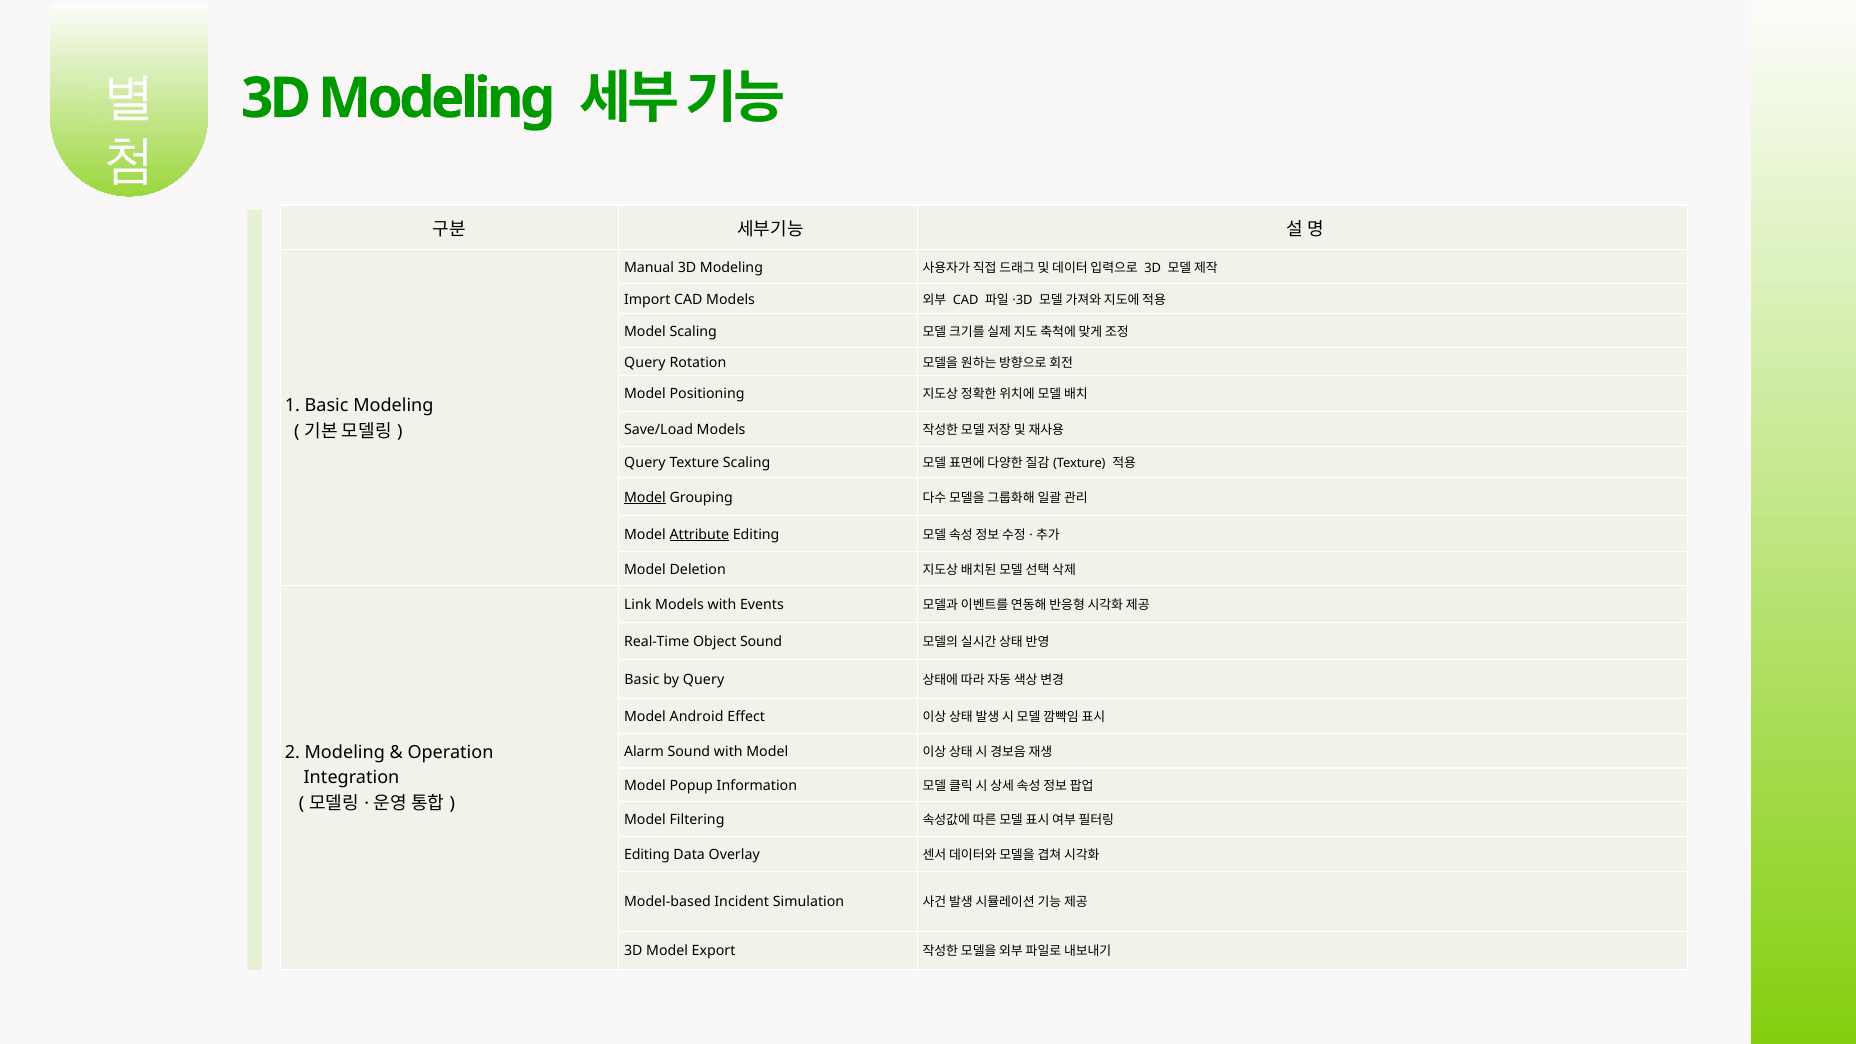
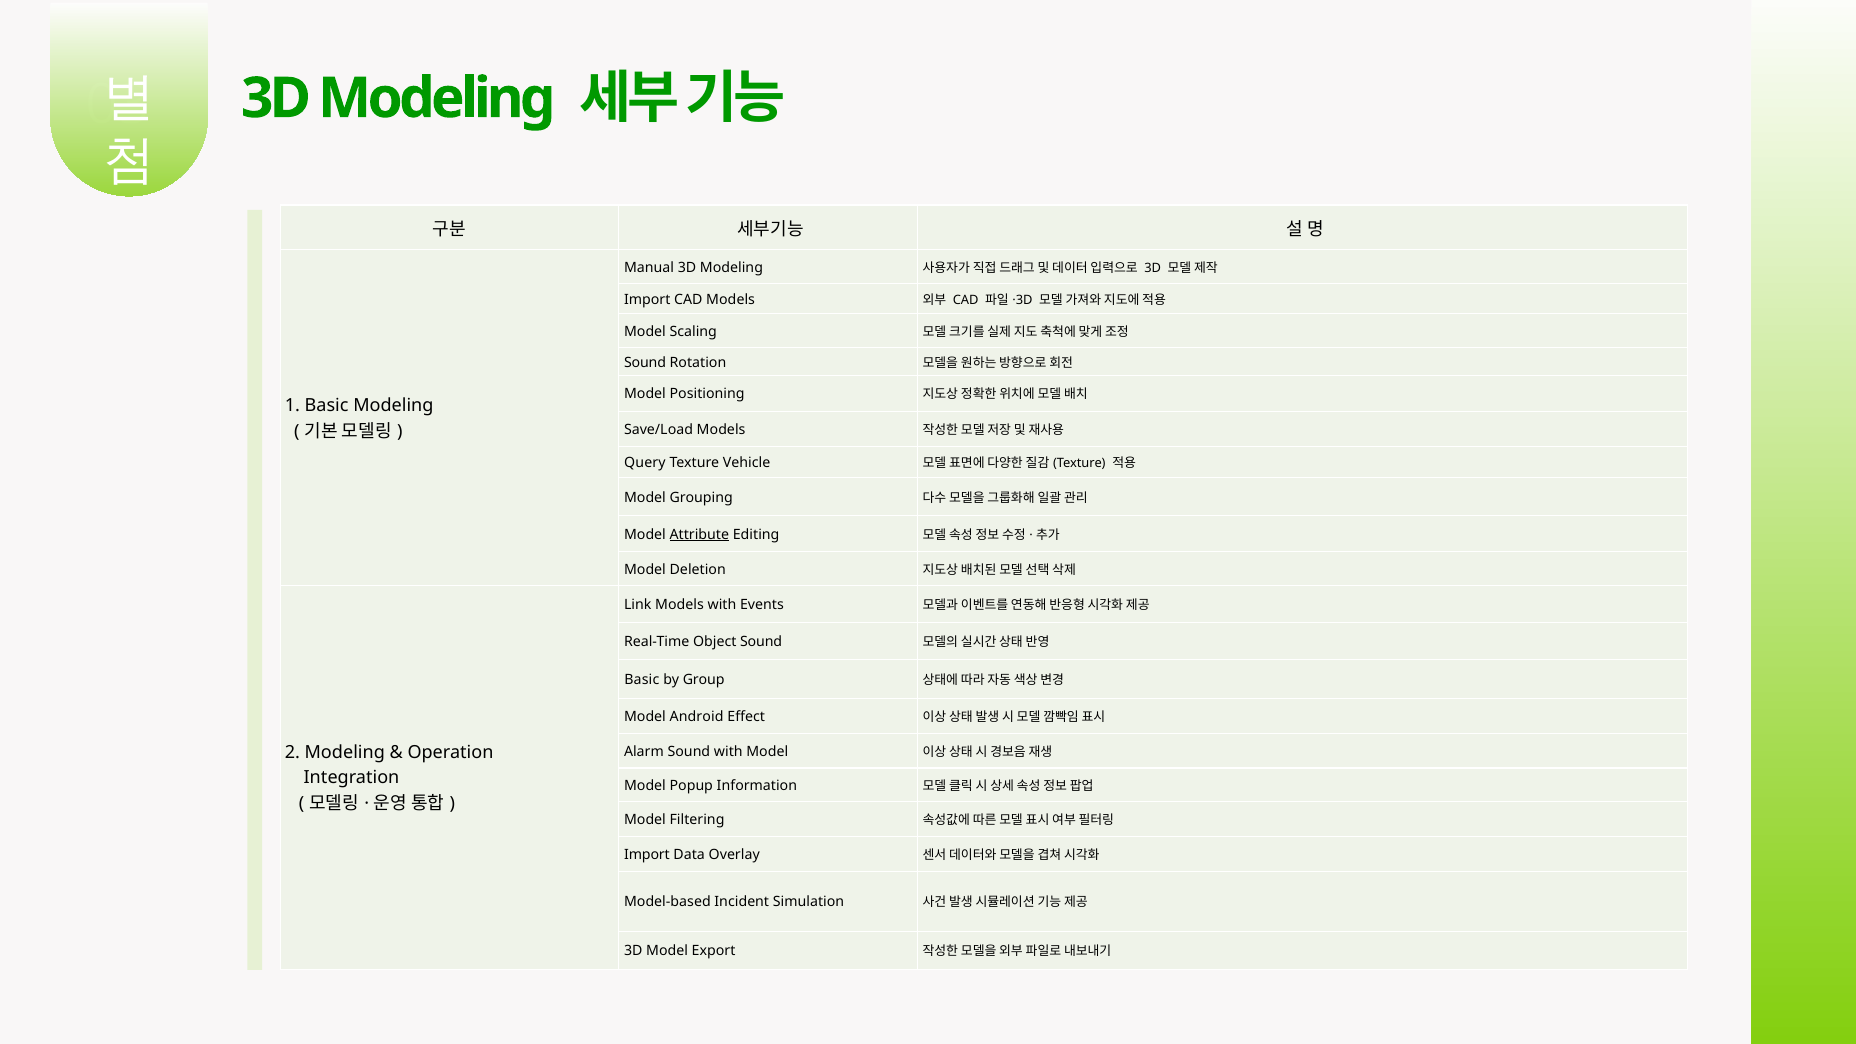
Query: Query -> Sound (645, 363)
Texture Scaling: Scaling -> Vehicle (747, 463)
Model underline: present -> none (645, 497)
by Query: Query -> Group (704, 680)
Editing: Editing -> Import (647, 855)
